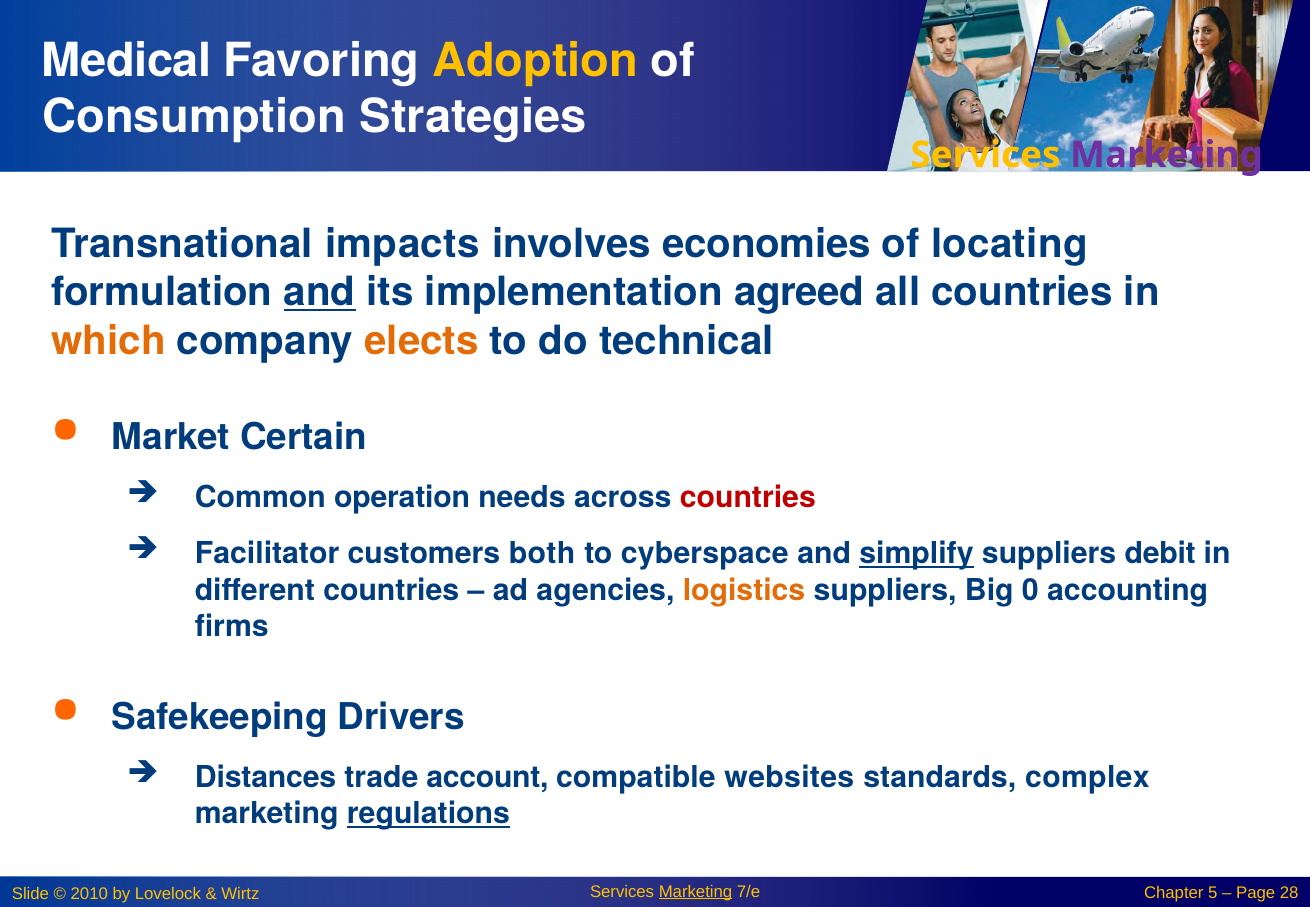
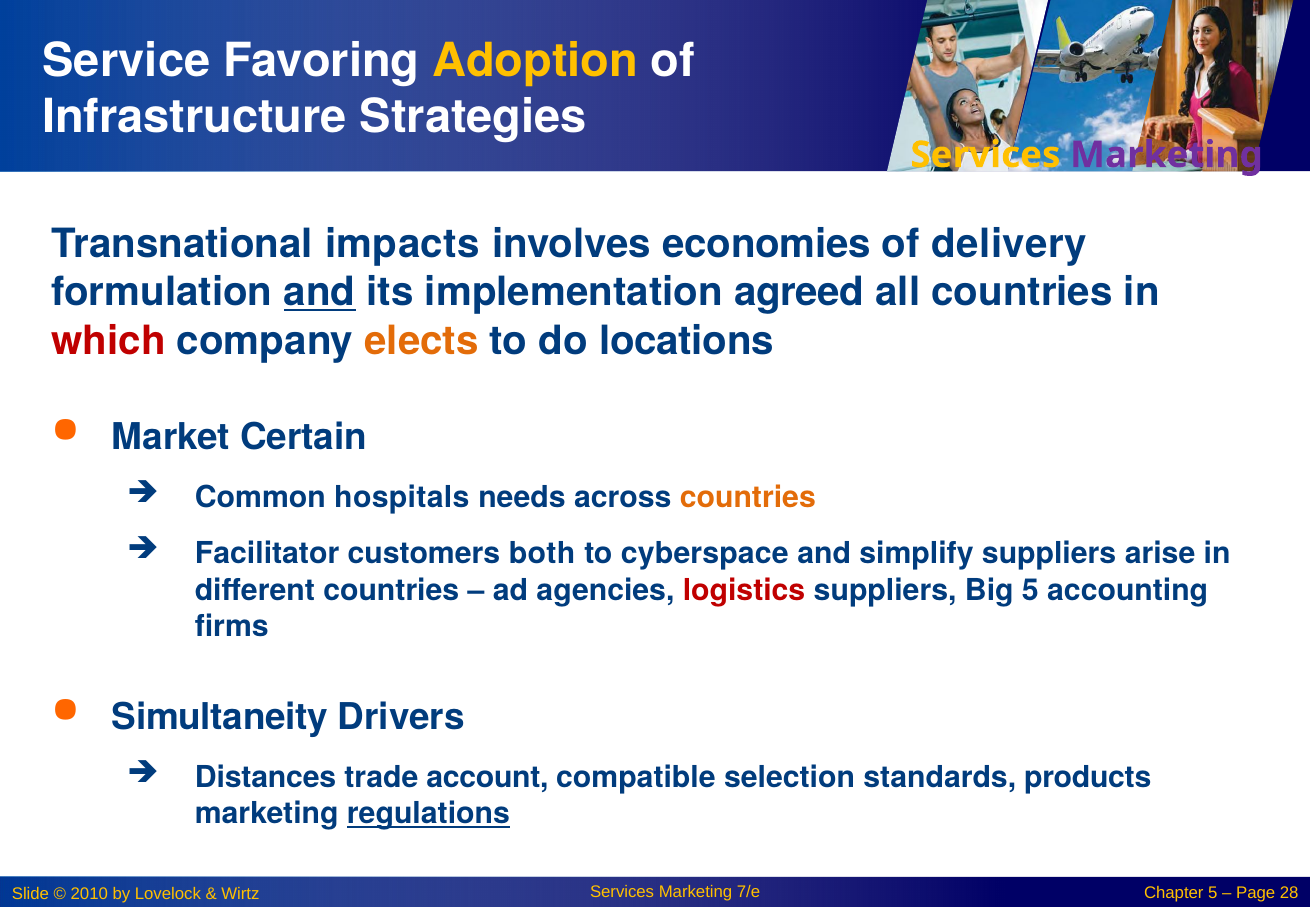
Medical: Medical -> Service (126, 61)
Consumption: Consumption -> Infrastructure (194, 117)
locating: locating -> delivery (1009, 244)
which colour: orange -> red (109, 341)
technical: technical -> locations (687, 341)
operation: operation -> hospitals (402, 498)
countries colour: red -> orange (748, 498)
simplify underline: present -> none (916, 554)
debit: debit -> arise (1160, 554)
logistics colour: orange -> red (744, 590)
Big 0: 0 -> 5 (1030, 590)
Safekeeping: Safekeeping -> Simultaneity (220, 718)
websites: websites -> selection (790, 778)
complex: complex -> products (1088, 778)
Marketing underline: present -> none (696, 892)
